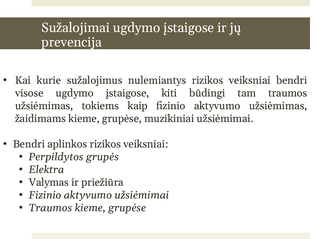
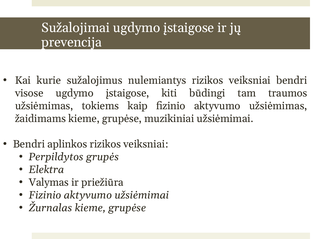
Traumos: Traumos -> Žurnalas (51, 208)
